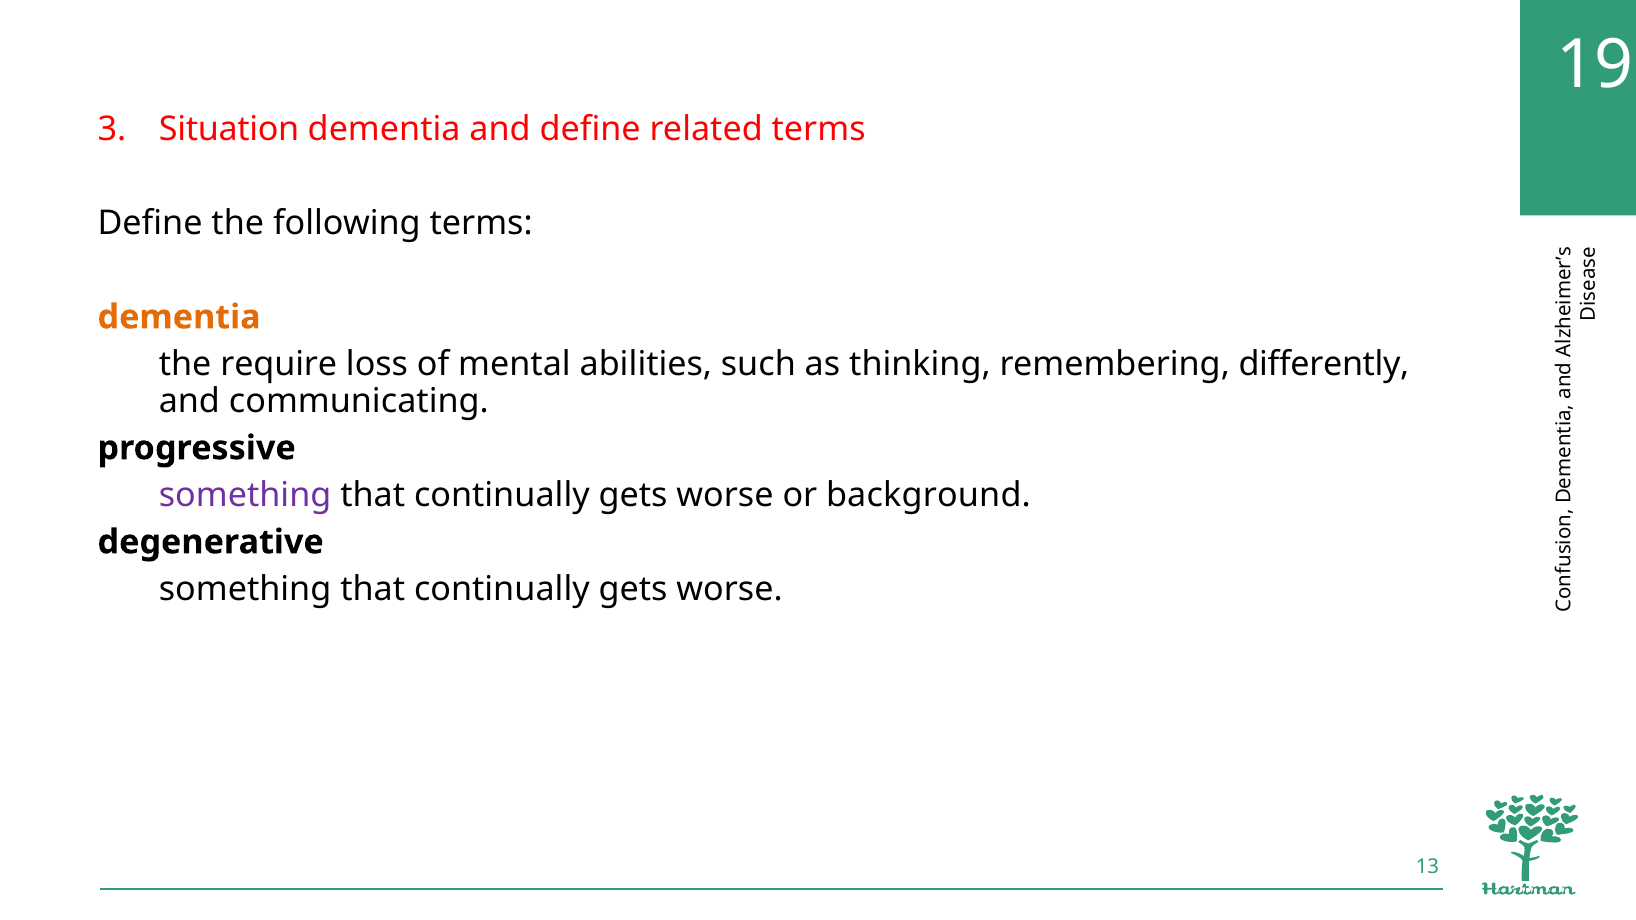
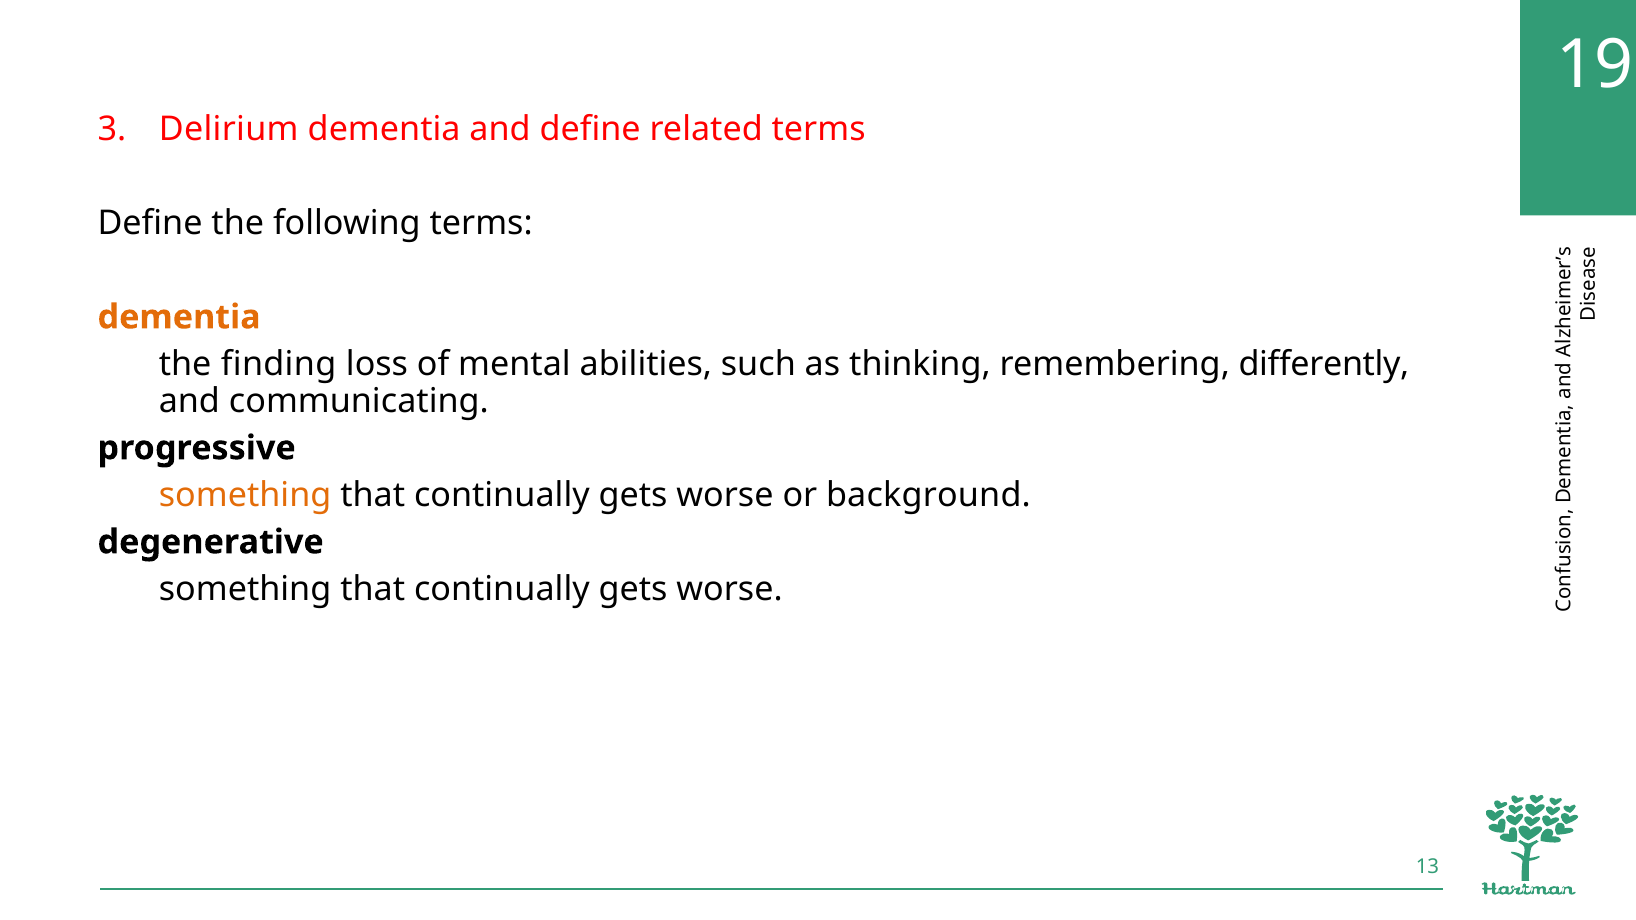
Situation: Situation -> Delirium (229, 129)
require: require -> finding (279, 364)
something colour: purple -> orange (245, 495)
